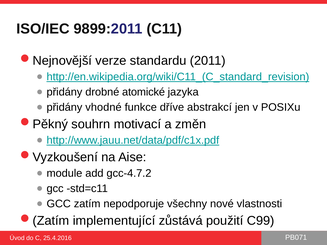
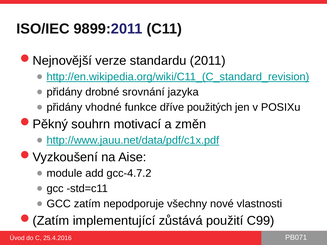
atomické: atomické -> srovnání (143, 92)
abstrakcí: abstrakcí -> použitých (210, 107)
